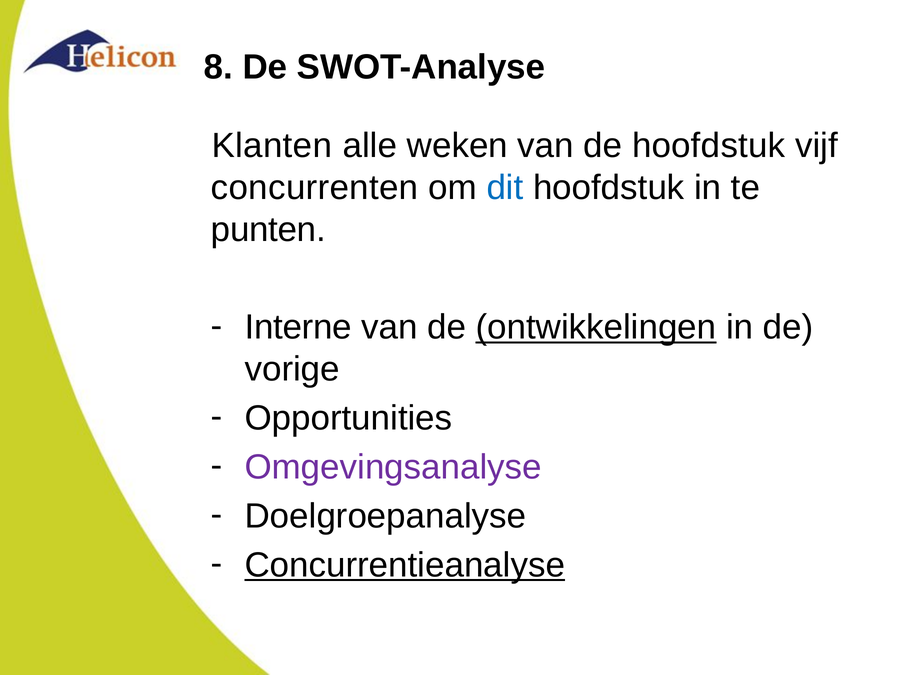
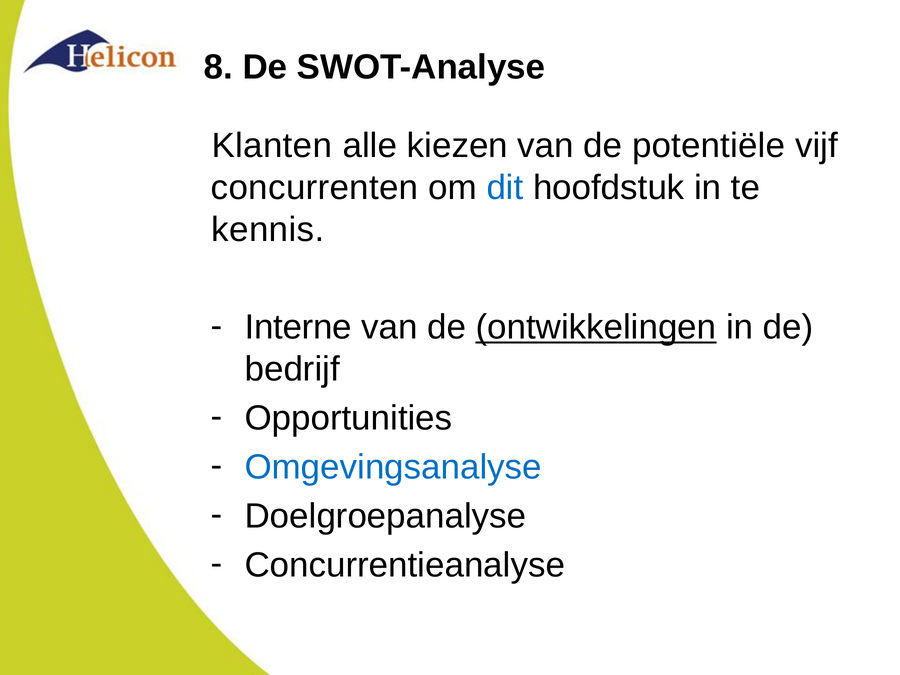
weken: weken -> kiezen (457, 146)
de hoofdstuk: hoofdstuk -> potentiële (709, 146)
punten: punten -> kennis (268, 229)
vorige: vorige -> bedrijf (292, 369)
Omgevingsanalyse colour: purple -> blue (393, 467)
Concurrentieanalyse underline: present -> none (405, 565)
